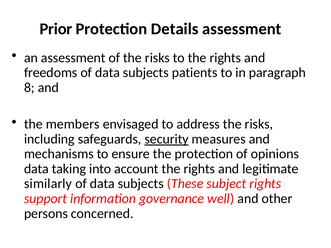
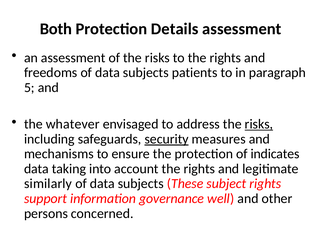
Prior: Prior -> Both (56, 29)
8: 8 -> 5 (29, 88)
members: members -> whatever (73, 124)
risks underline: none -> present (259, 124)
opinions: opinions -> indicates (275, 154)
